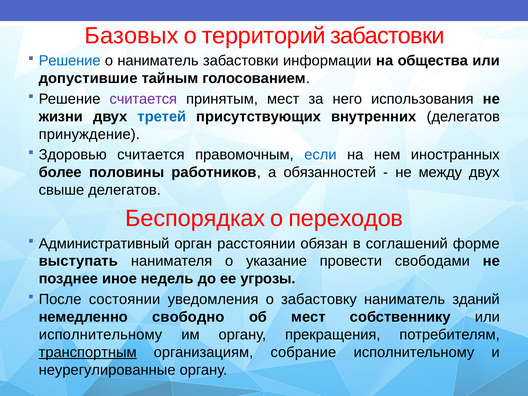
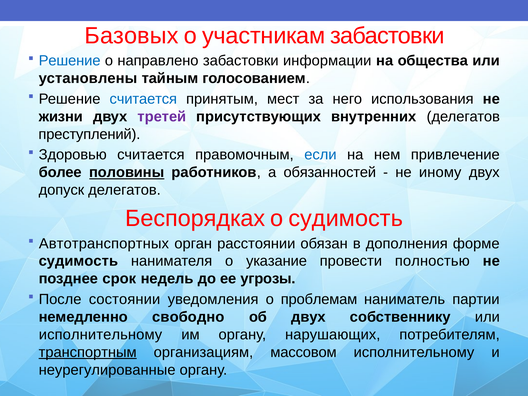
территорий: территорий -> участникам (264, 36)
о наниматель: наниматель -> направлено (158, 61)
допустившие: допустившие -> установлены (88, 78)
считается colour: purple -> blue (143, 99)
третей colour: blue -> purple (162, 117)
принуждение: принуждение -> преступлений (89, 134)
иностранных: иностранных -> привлечение (455, 155)
половины underline: none -> present (127, 172)
между: между -> иному (440, 172)
свыше: свыше -> допуск (61, 190)
о переходов: переходов -> судимость (346, 218)
Административный: Административный -> Автотранспортных (104, 244)
соглашений: соглашений -> дополнения (407, 244)
выступать: выступать -> судимость (78, 261)
свободами: свободами -> полностью (432, 261)
иное: иное -> срок (119, 279)
забастовку: забастовку -> проблемам (319, 299)
зданий: зданий -> партии (476, 299)
об мест: мест -> двух (308, 317)
прекращения: прекращения -> нарушающих (333, 335)
собрание: собрание -> массовом (304, 352)
